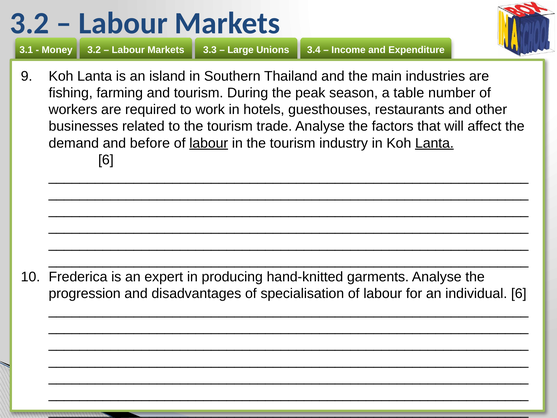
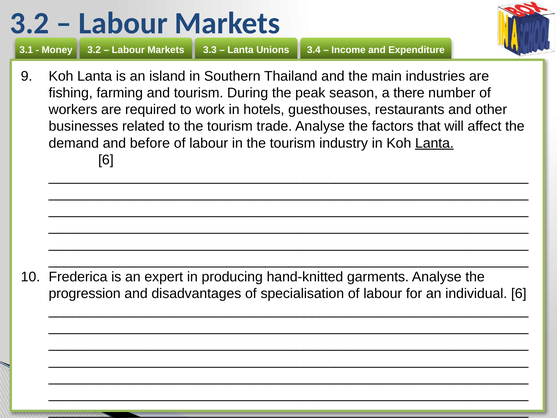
Large: Large -> Lanta (240, 50)
table: table -> there (409, 93)
labour underline: present -> none (209, 143)
